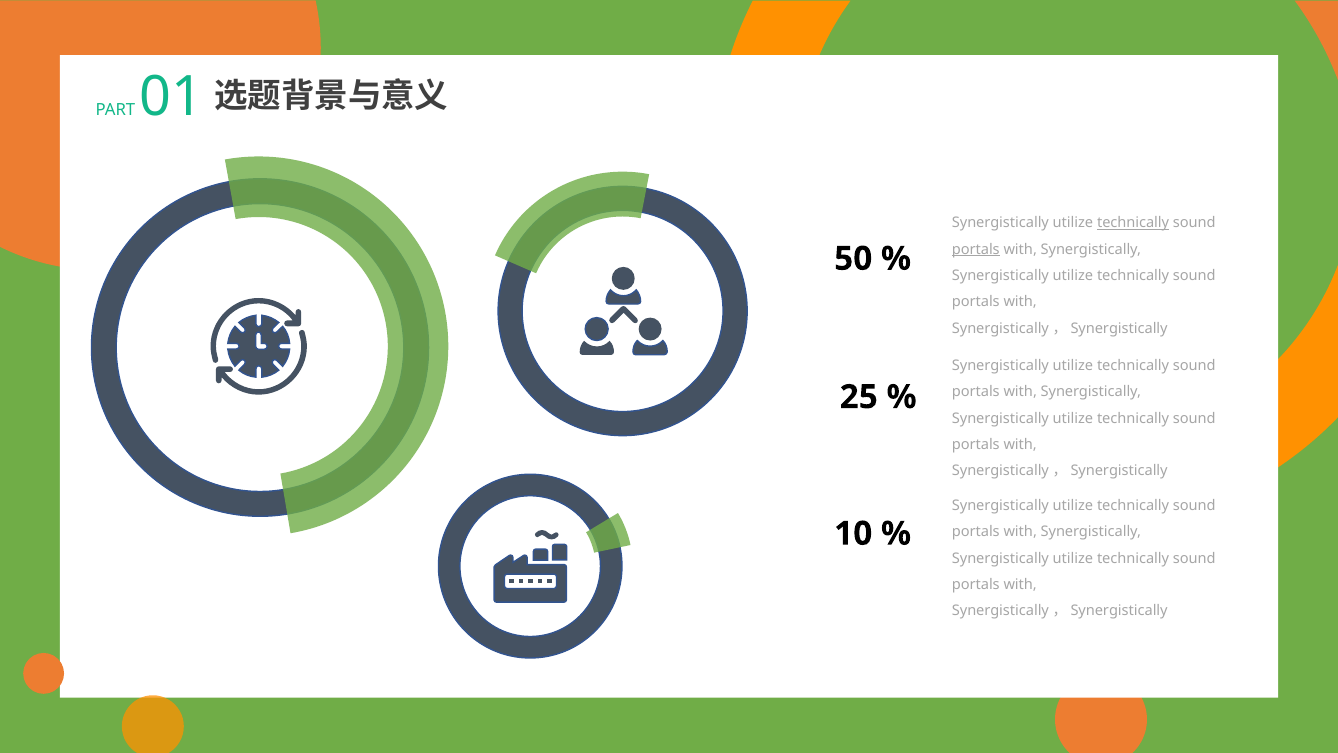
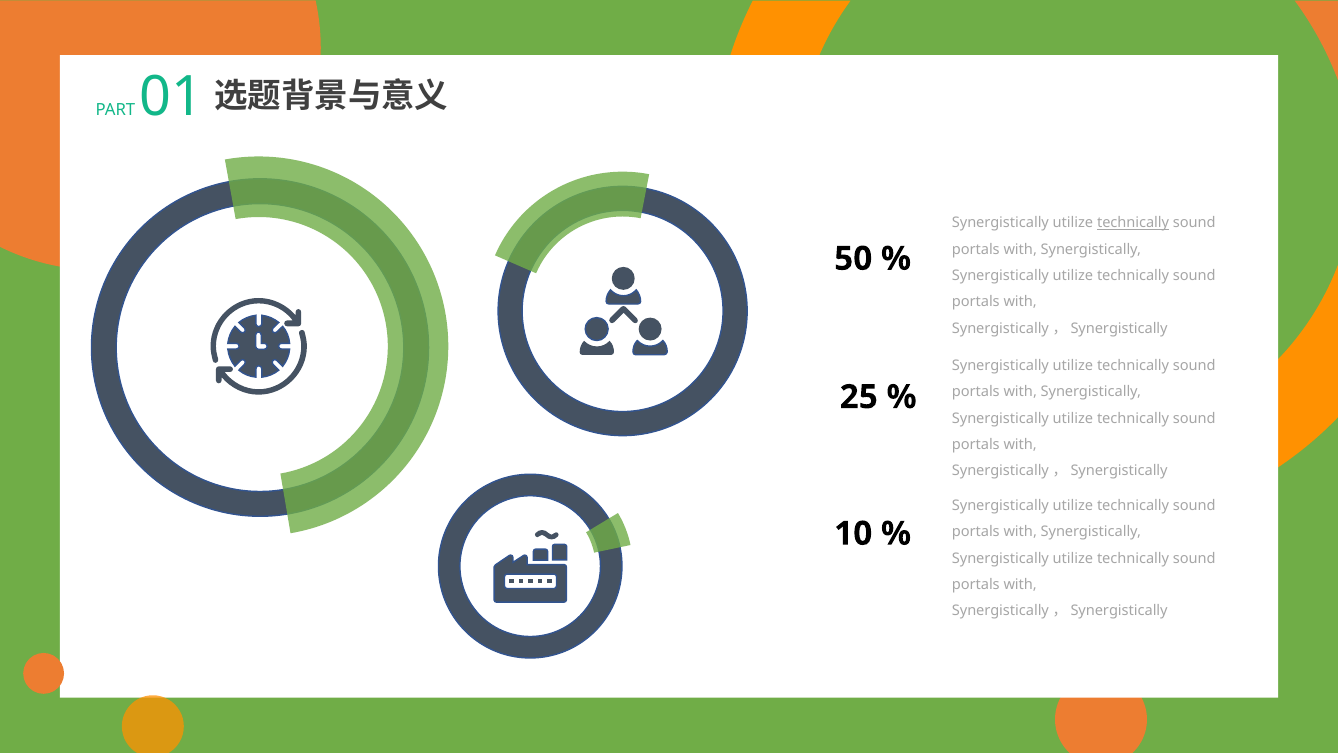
portals underline: present -> none (976, 249)
